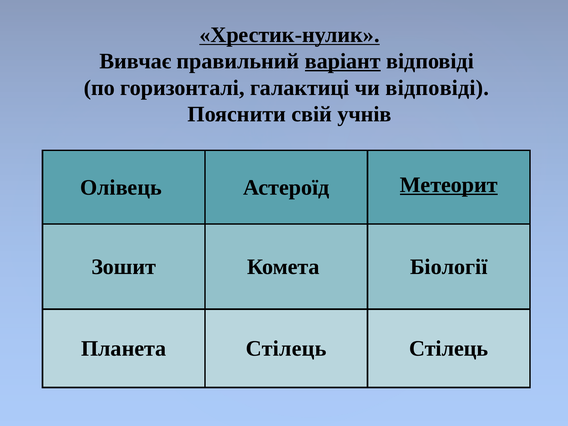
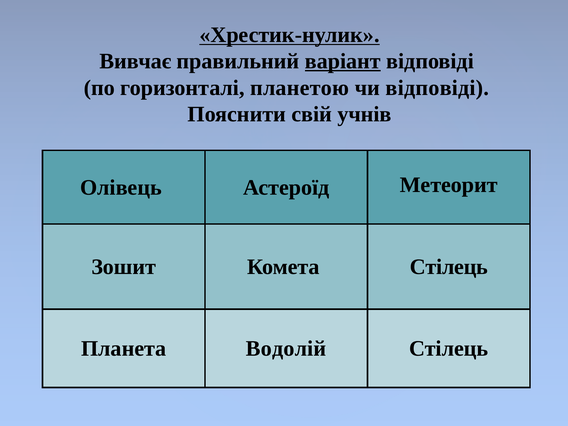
галактиці: галактиці -> планетою (300, 88)
Метеорит underline: present -> none (449, 185)
Комета Біології: Біології -> Стілець (449, 267)
Планета Стілець: Стілець -> Водолій (286, 348)
